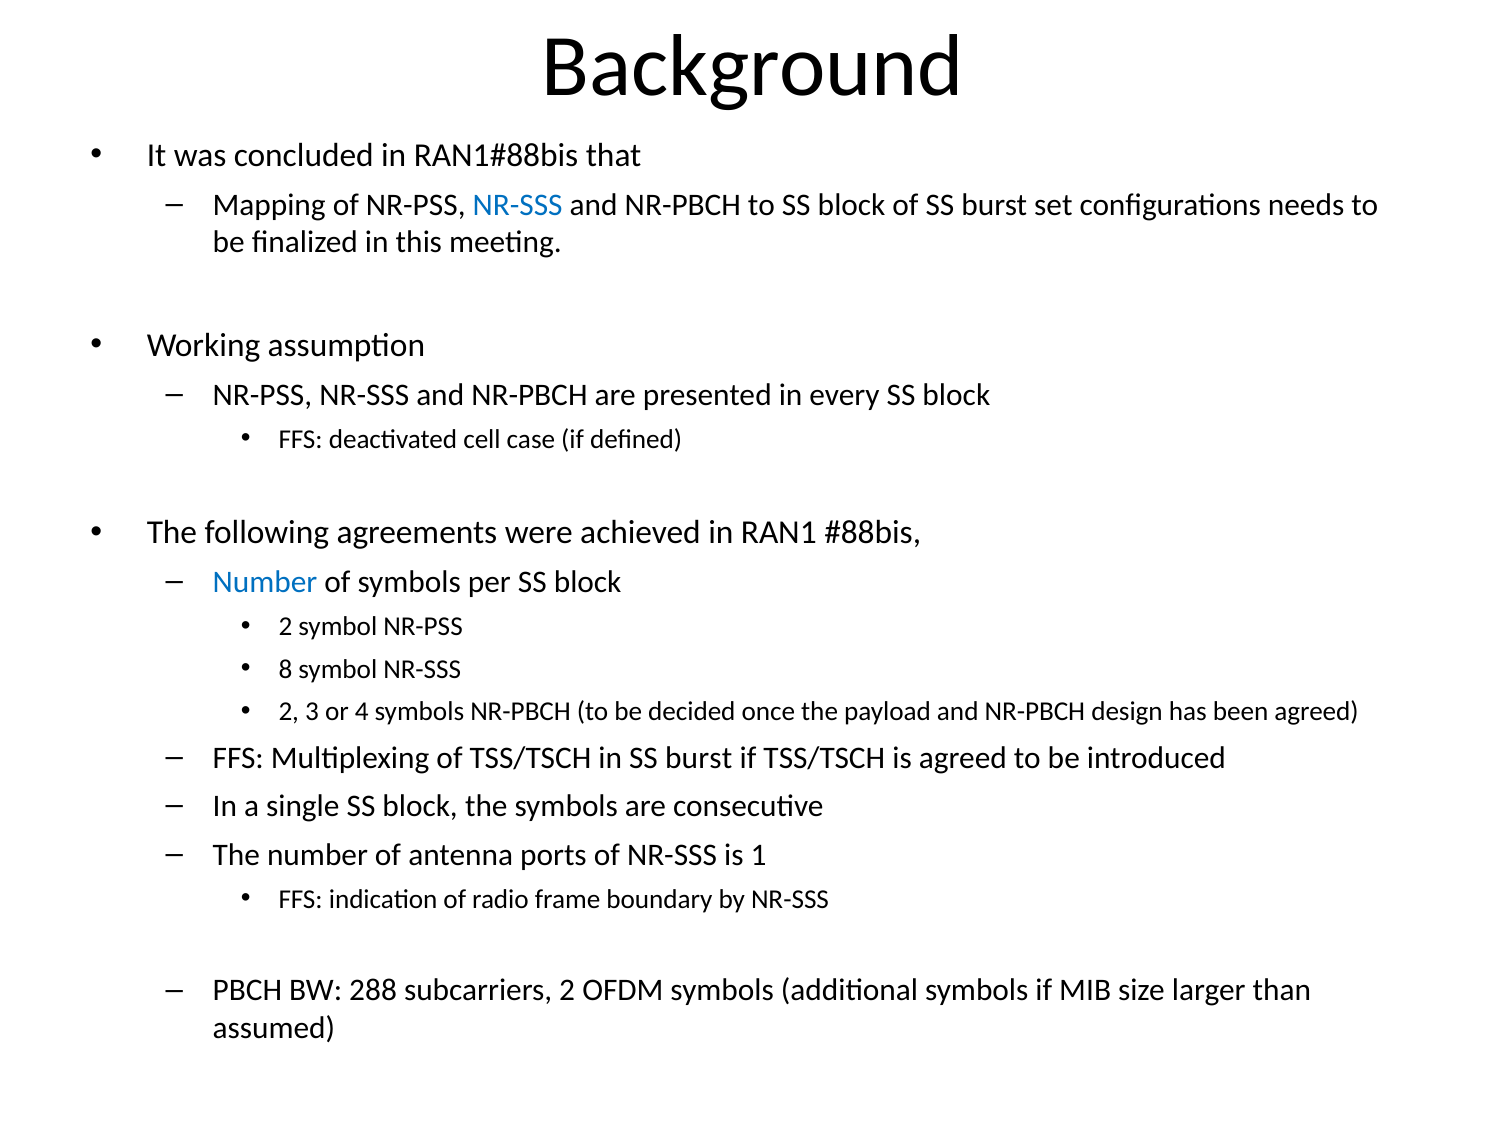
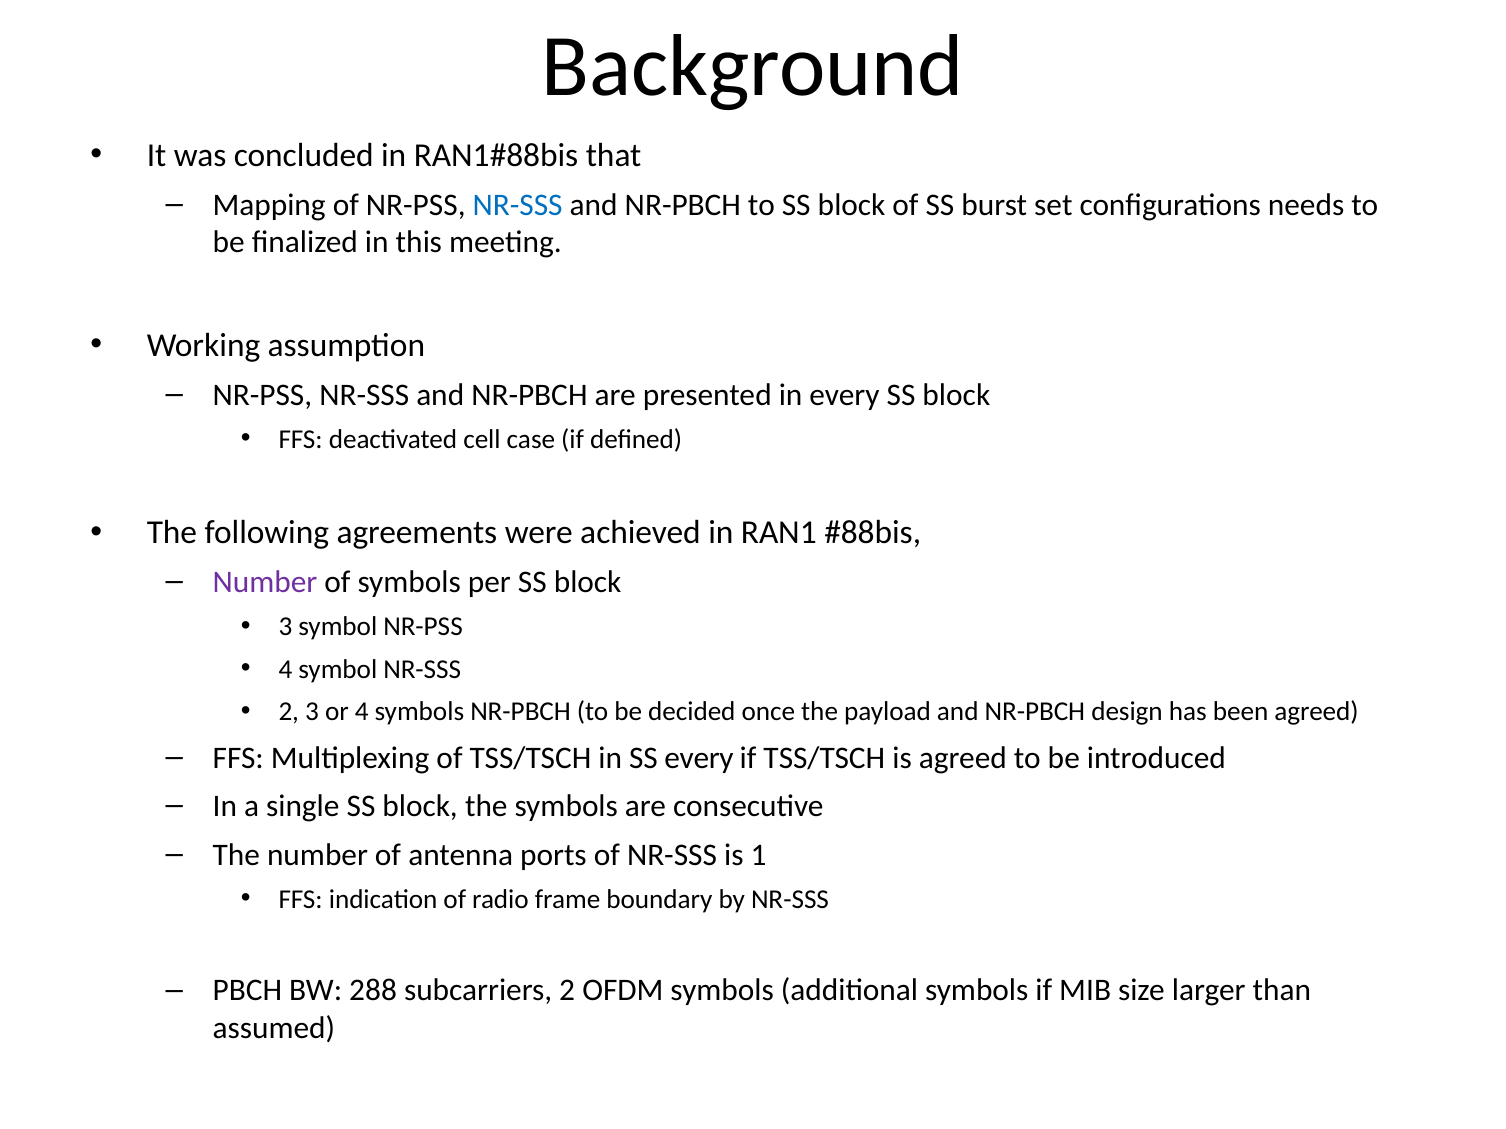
Number colour: blue -> purple (265, 583)
2: 2 -> 3 (285, 627)
8: 8 -> 4 (285, 670)
in SS burst: burst -> every (699, 758)
